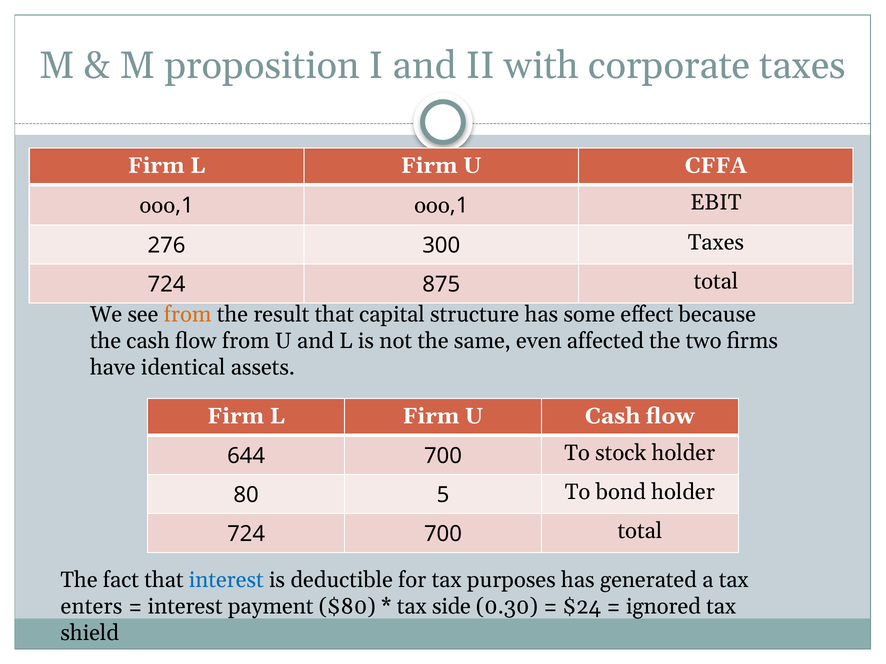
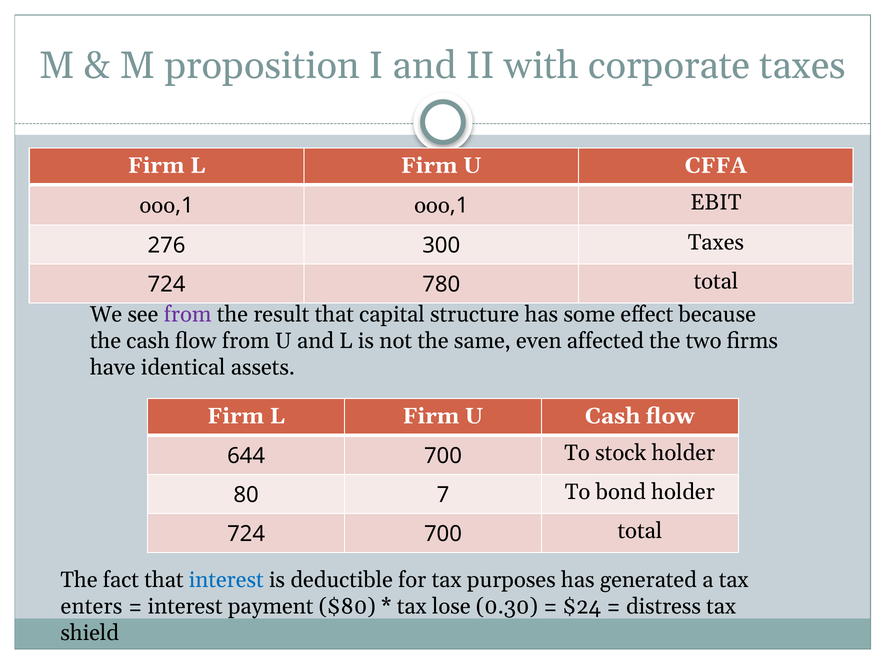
875: 875 -> 780 (441, 285)
from colour: orange -> purple (188, 315)
5: 5 -> 7 (443, 495)
side: side -> lose (451, 607)
ignored: ignored -> distress (663, 607)
